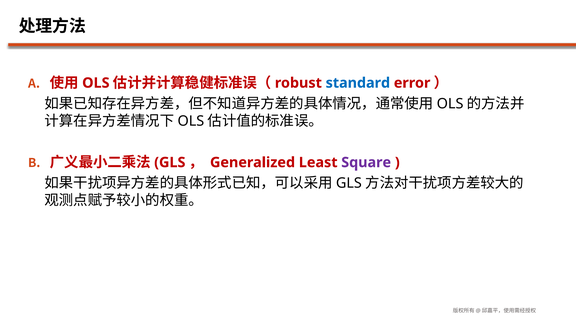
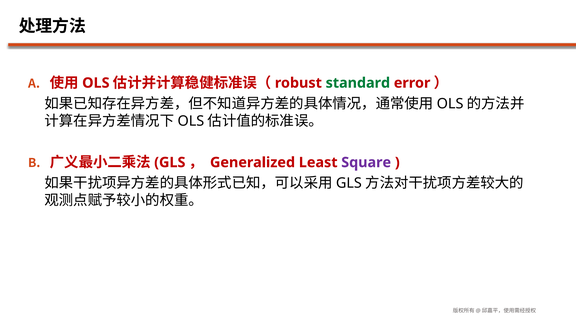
standard colour: blue -> green (358, 83)
